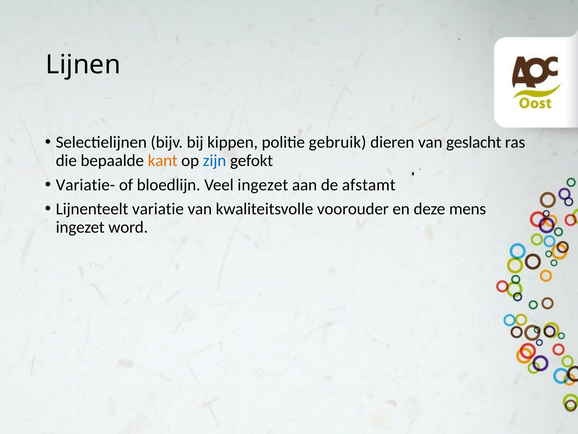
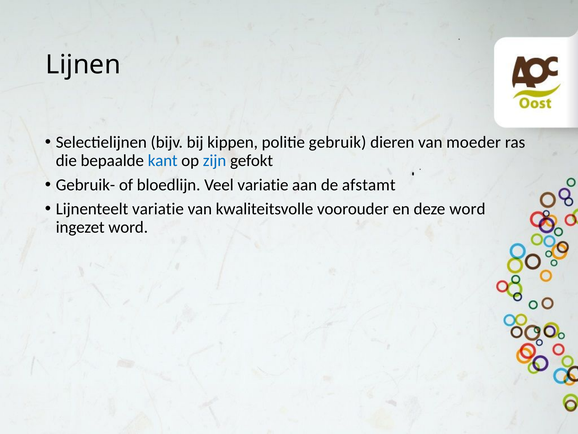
geslacht: geslacht -> moeder (474, 142)
kant colour: orange -> blue (163, 160)
Variatie-: Variatie- -> Gebruik- (85, 185)
Veel ingezet: ingezet -> variatie (263, 185)
deze mens: mens -> word (467, 209)
